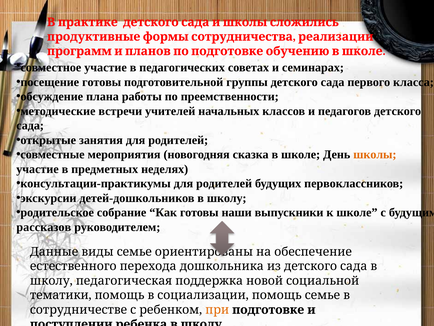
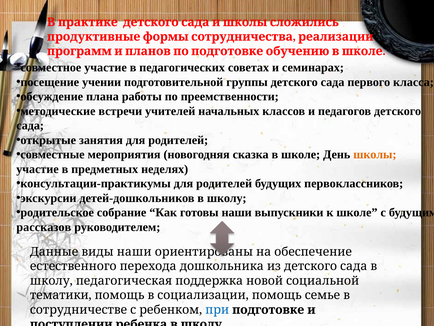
посещение готовы: готовы -> учении (102, 82)
виды семье: семье -> наши (134, 251)
при colour: orange -> blue (217, 309)
